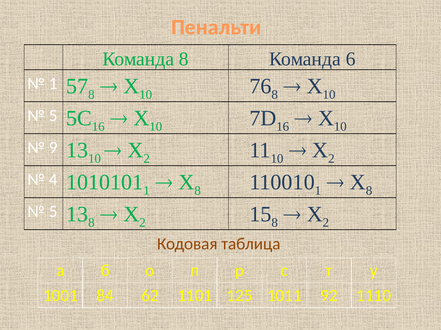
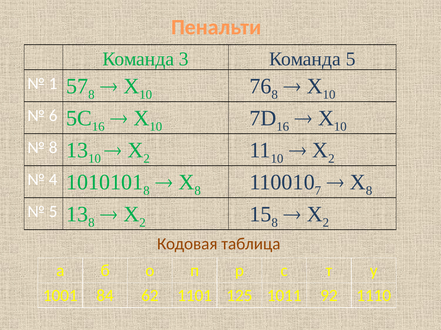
Команда 8: 8 -> 3 (184, 59)
Команда 6: 6 -> 5 (351, 59)
5: 5 -> 6 (53, 116)
9: 9 -> 8 (53, 148)
1: 1 -> 8 (146, 191)
1: 1 -> 7 (318, 191)
